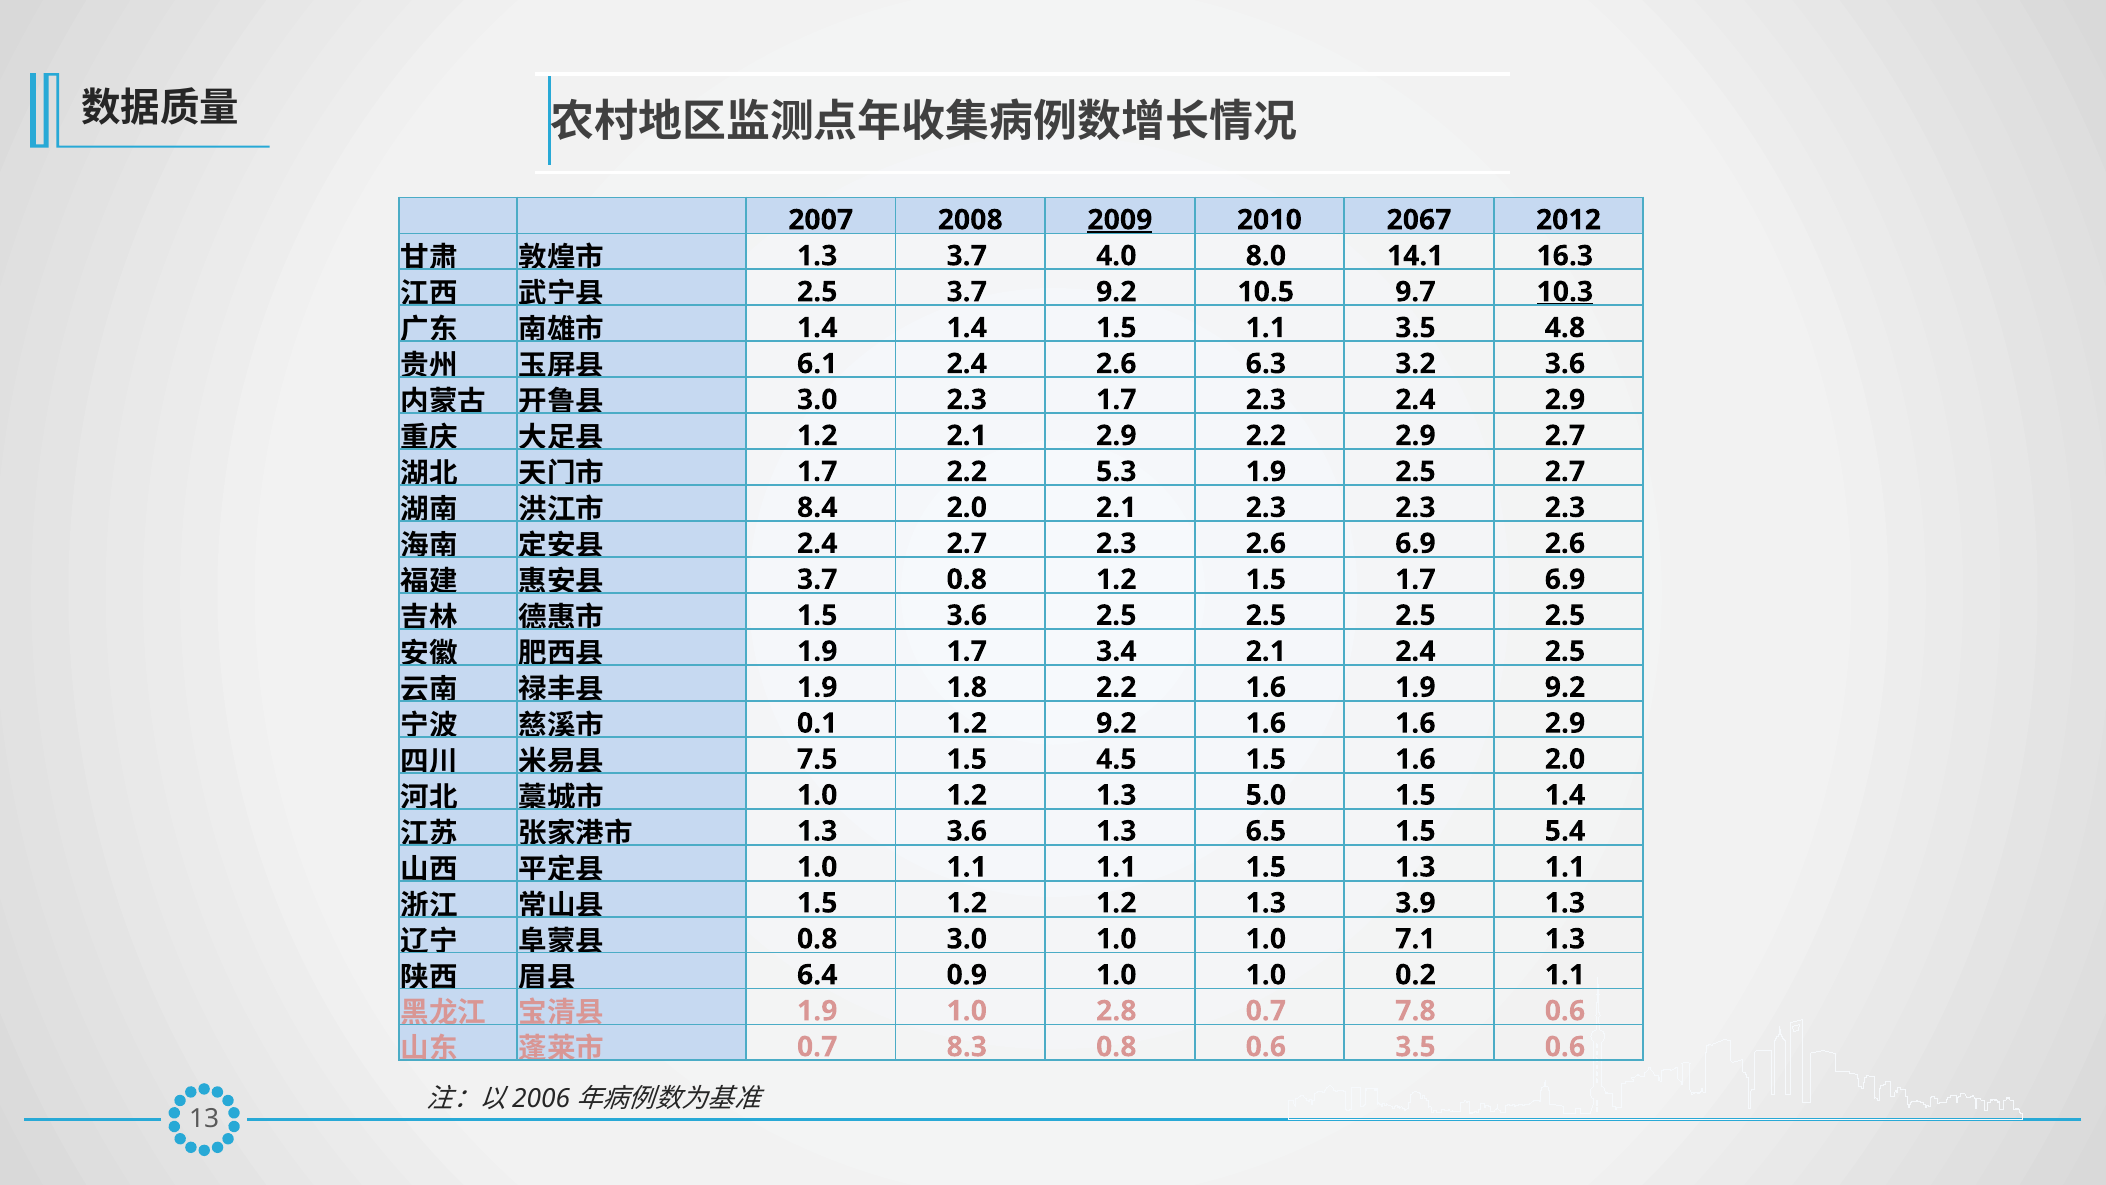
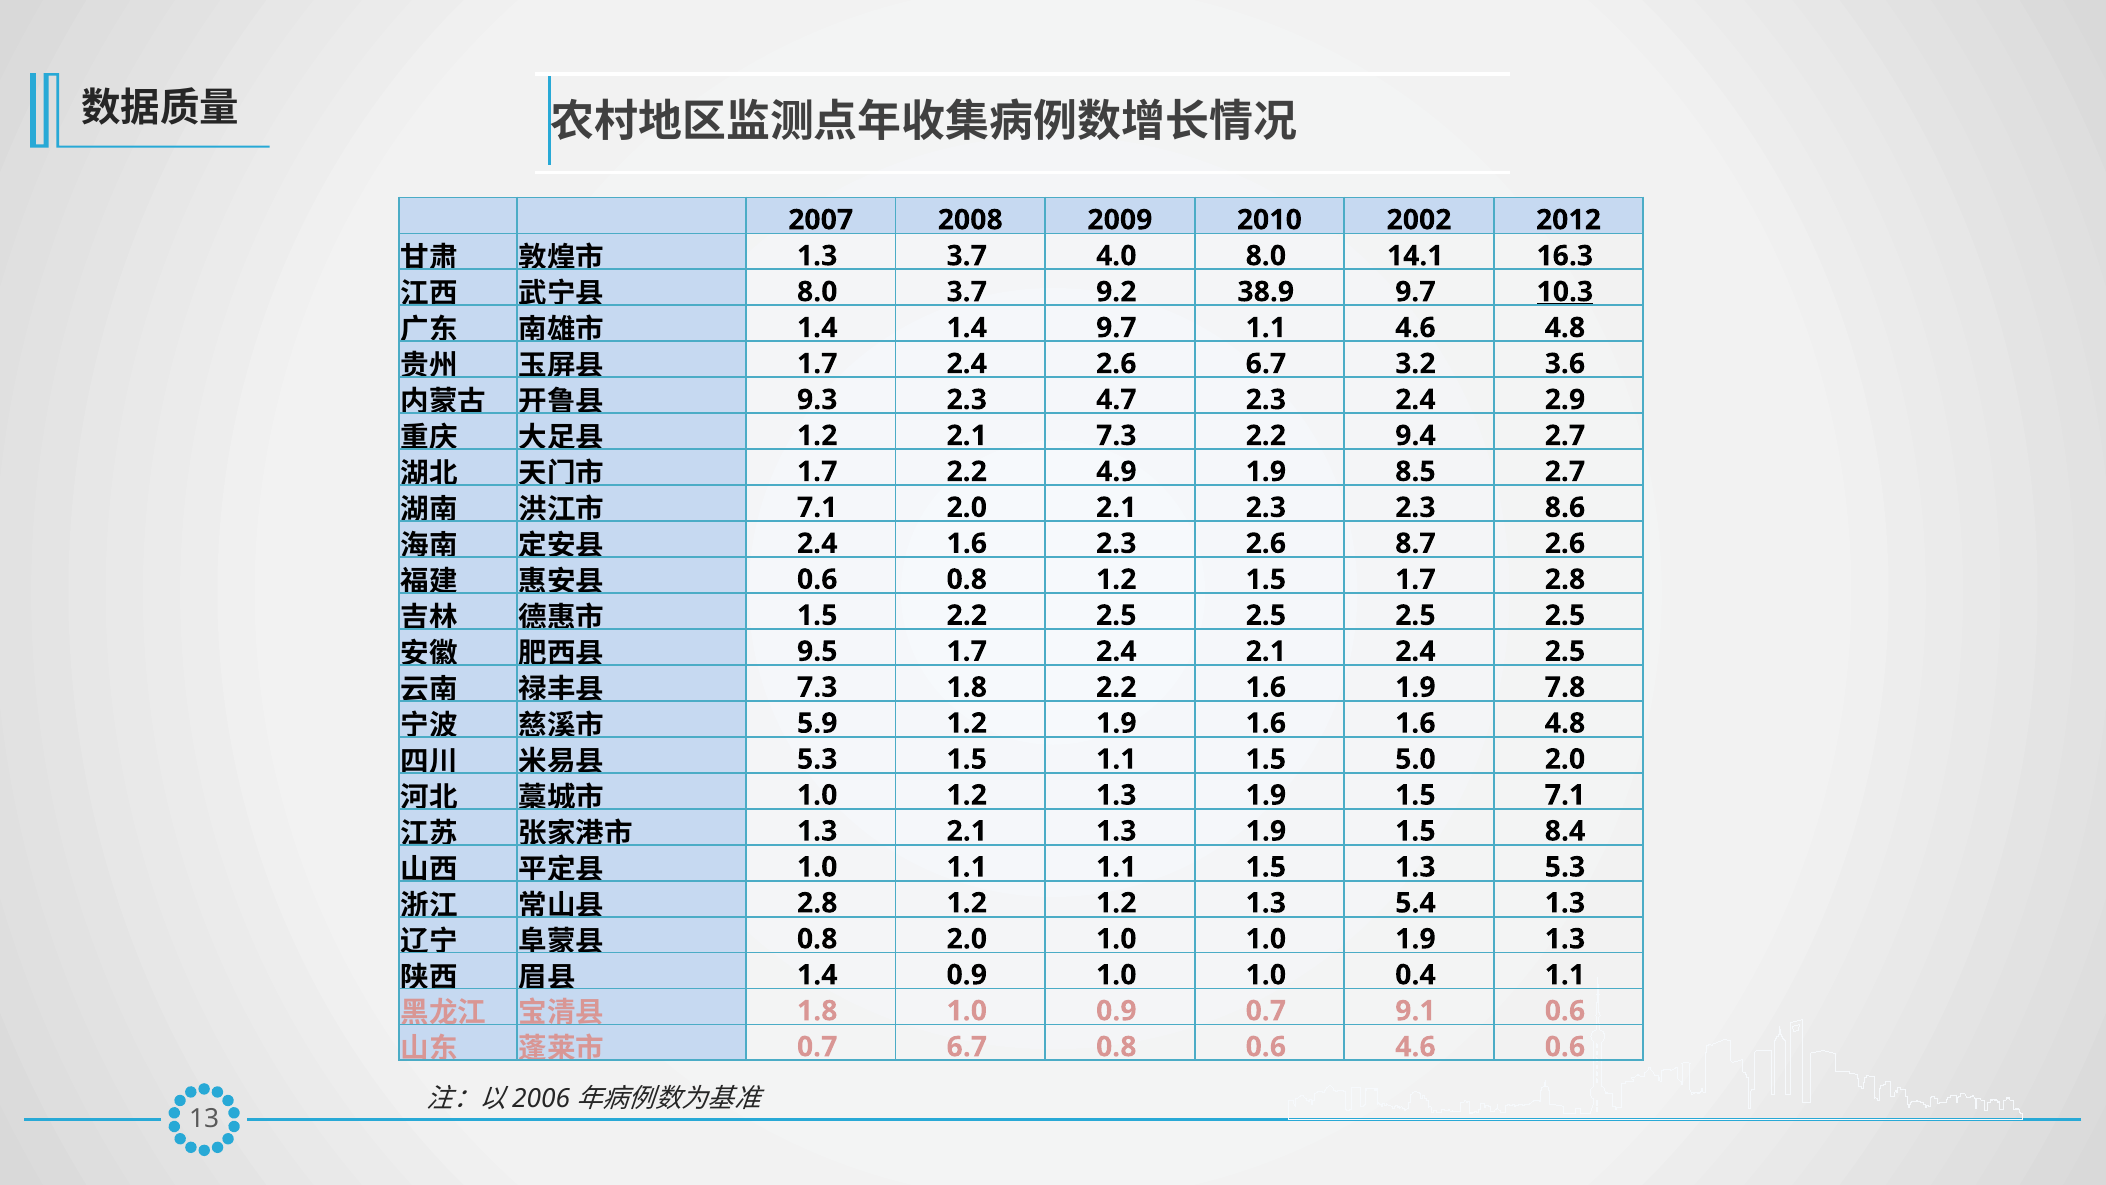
2009 underline: present -> none (1120, 220)
2067: 2067 -> 2002 (1419, 220)
2.5: 2.5 -> 8.0 (817, 292)
10.5: 10.5 -> 38.9 (1266, 292)
1.4 1.5: 1.5 -> 9.7 (1116, 328)
1.1 3.5: 3.5 -> 4.6 (1415, 328)
6.1: 6.1 -> 1.7 (817, 364)
2.6 6.3: 6.3 -> 6.7 (1266, 364)
3.0: 3.0 -> 9.3 (817, 400)
2.3 1.7: 1.7 -> 4.7 (1116, 400)
2.1 2.9: 2.9 -> 7.3 (1116, 436)
2.2 2.9: 2.9 -> 9.4 (1415, 436)
5.3: 5.3 -> 4.9 (1116, 471)
1.9 2.5: 2.5 -> 8.5 (1415, 471)
8.4: 8.4 -> 7.1 (817, 507)
2.3 2.3 2.3: 2.3 -> 8.6 (1565, 507)
2.4 2.7: 2.7 -> 1.6 (967, 543)
2.6 6.9: 6.9 -> 8.7 (1415, 543)
3.7: 3.7 -> 0.6 (817, 579)
1.7 6.9: 6.9 -> 2.8 (1565, 579)
1.5 3.6: 3.6 -> 2.2 (967, 615)
1.9: 1.9 -> 9.5 (817, 651)
3.4: 3.4 -> 2.4 (1116, 651)
1.9: 1.9 -> 7.3 (817, 687)
1.9 9.2: 9.2 -> 7.8 (1565, 687)
0.1: 0.1 -> 5.9 (817, 723)
1.2 9.2: 9.2 -> 1.9 (1116, 723)
1.6 2.9: 2.9 -> 4.8 (1565, 723)
7.5: 7.5 -> 5.3 (817, 759)
1.5 4.5: 4.5 -> 1.1 (1116, 759)
1.5 1.6: 1.6 -> 5.0 (1415, 759)
1.2 1.3 5.0: 5.0 -> 1.9 (1266, 795)
1.5 1.4: 1.4 -> 7.1 (1565, 795)
1.3 3.6: 3.6 -> 2.1 (967, 831)
6.5: 6.5 -> 1.9 (1266, 831)
5.4: 5.4 -> 8.4 (1565, 831)
1.3 1.1: 1.1 -> 5.3 (1565, 867)
1.5: 1.5 -> 2.8 (817, 903)
3.9: 3.9 -> 5.4 (1415, 903)
0.8 3.0: 3.0 -> 2.0 (967, 939)
1.0 7.1: 7.1 -> 1.9 (1415, 939)
6.4: 6.4 -> 1.4 (817, 975)
0.2: 0.2 -> 0.4 (1415, 975)
1.9: 1.9 -> 1.8 (817, 1011)
1.0 2.8: 2.8 -> 0.9 (1116, 1011)
7.8: 7.8 -> 9.1 (1415, 1011)
0.7 8.3: 8.3 -> 6.7 (967, 1047)
0.6 3.5: 3.5 -> 4.6 (1415, 1047)
